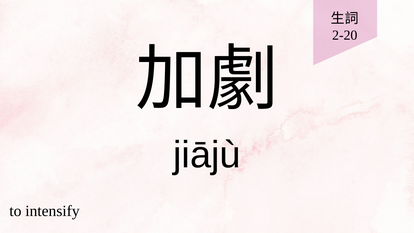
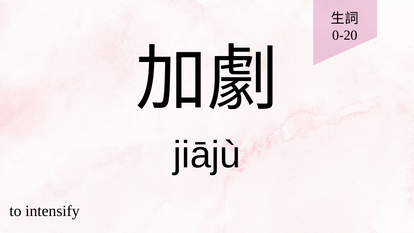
2-20: 2-20 -> 0-20 (345, 35)
